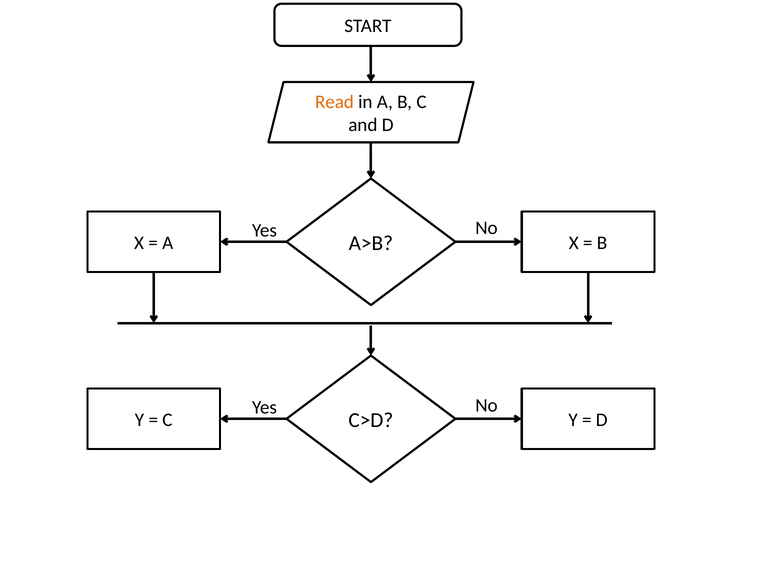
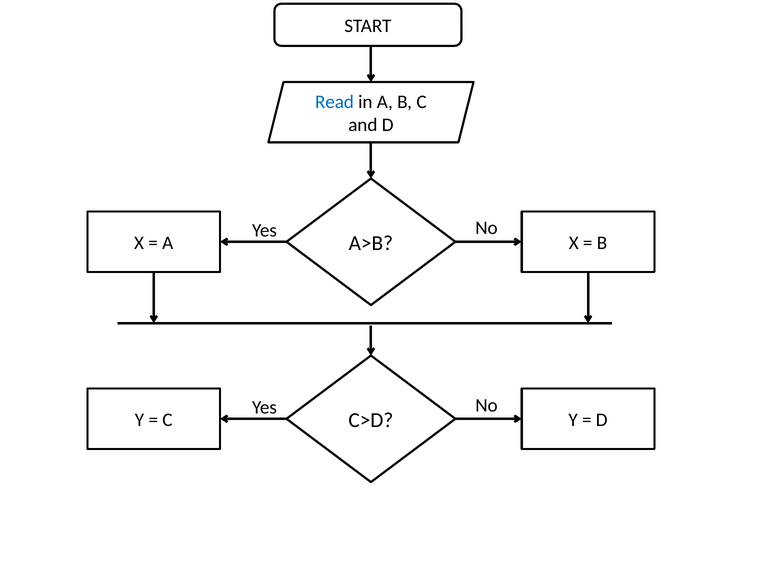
Read colour: orange -> blue (334, 102)
